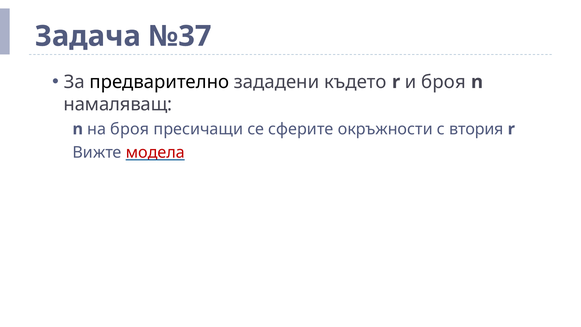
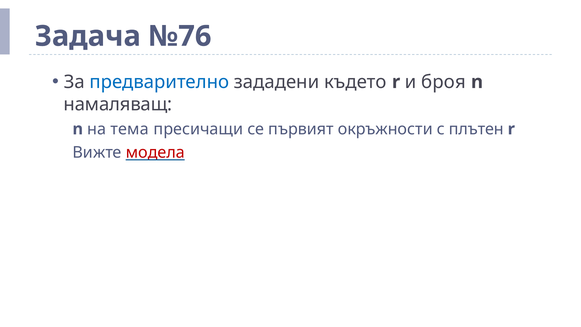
№37: №37 -> №76 (180, 36)
предварително colour: black -> blue (159, 82)
на броя: броя -> тема (130, 129)
сферите: сферите -> първият (301, 129)
втория: втория -> плътен (476, 129)
